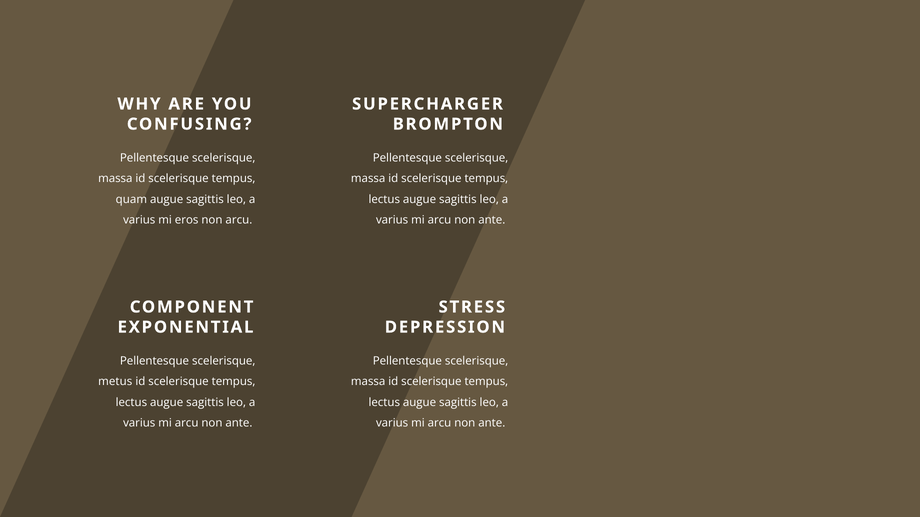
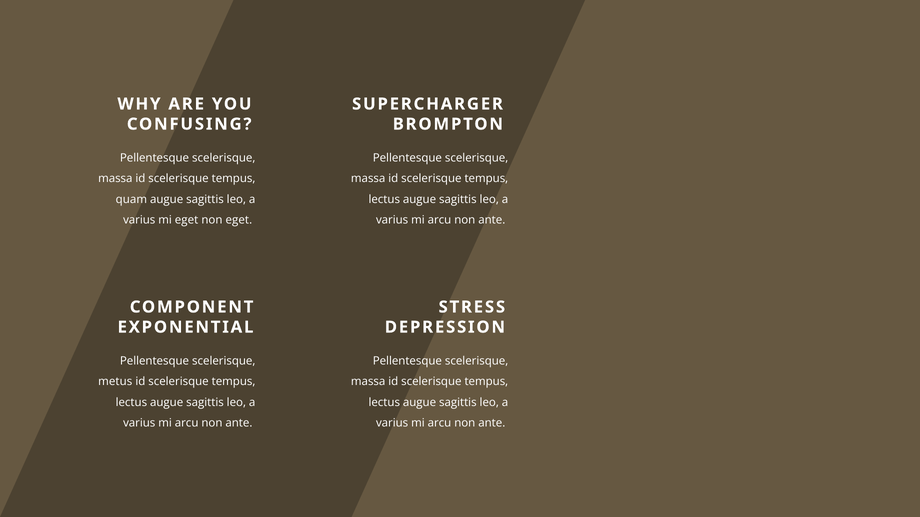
mi eros: eros -> eget (187, 220)
non arcu: arcu -> eget (239, 220)
